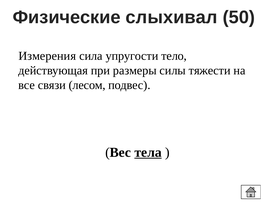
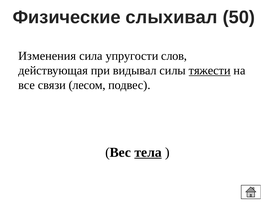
Измерения: Измерения -> Изменения (47, 56)
тело: тело -> слов (174, 56)
размеры: размеры -> видывал (135, 70)
тяжести underline: none -> present (210, 70)
